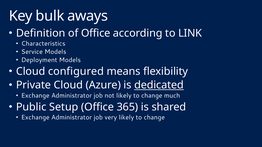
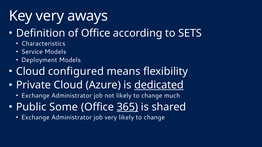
Key bulk: bulk -> very (50, 16)
LINK: LINK -> SETS (190, 33)
Setup: Setup -> Some (64, 107)
365 underline: none -> present (127, 107)
